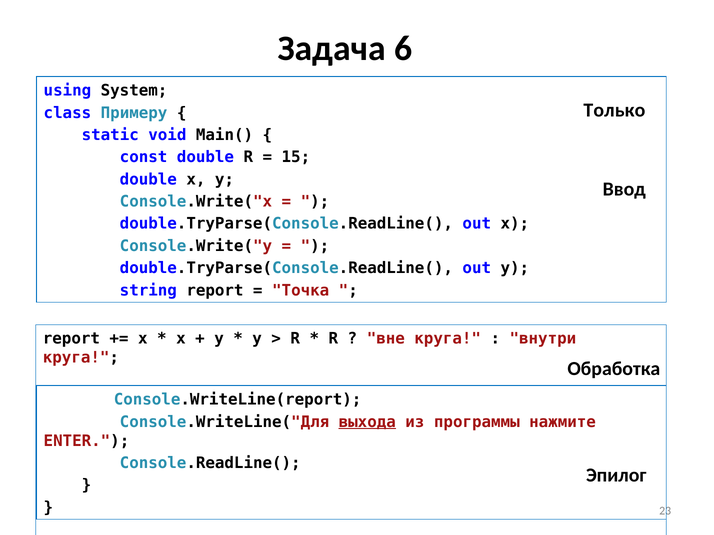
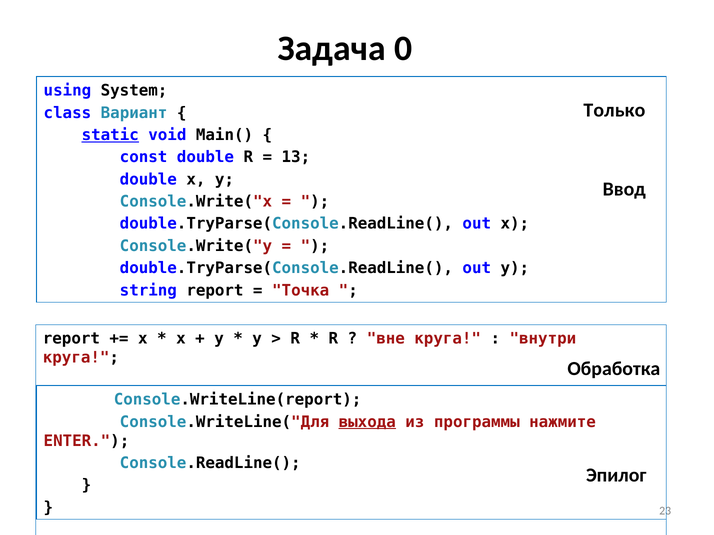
6: 6 -> 0 (403, 49)
Примеру: Примеру -> Вариант (134, 113)
static underline: none -> present (110, 135)
15: 15 -> 13 (296, 157)
